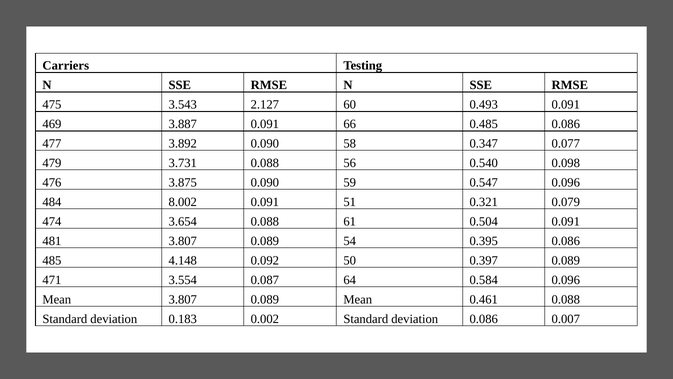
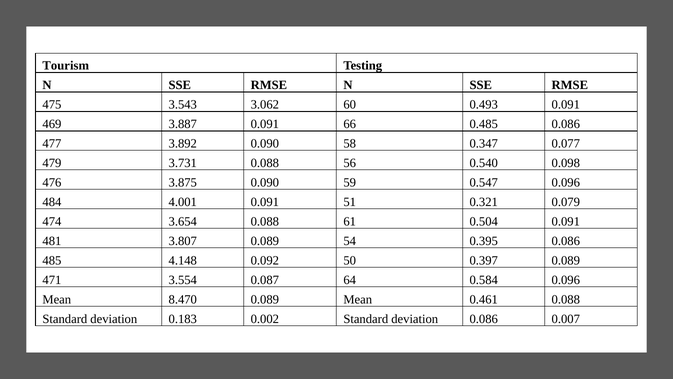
Carriers: Carriers -> Tourism (66, 66)
2.127: 2.127 -> 3.062 (265, 104)
8.002: 8.002 -> 4.001 (183, 202)
Mean 3.807: 3.807 -> 8.470 (183, 299)
